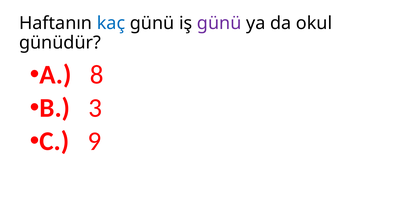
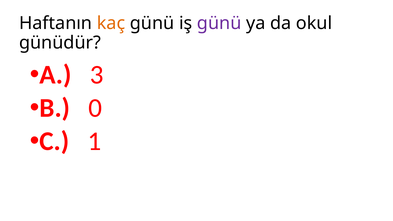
kaç colour: blue -> orange (111, 23)
8: 8 -> 3 (97, 75)
3: 3 -> 0 (95, 108)
9: 9 -> 1 (94, 141)
